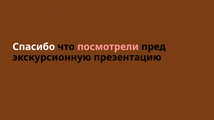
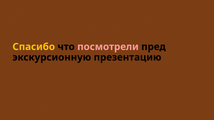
Спасибо colour: white -> yellow (34, 47)
